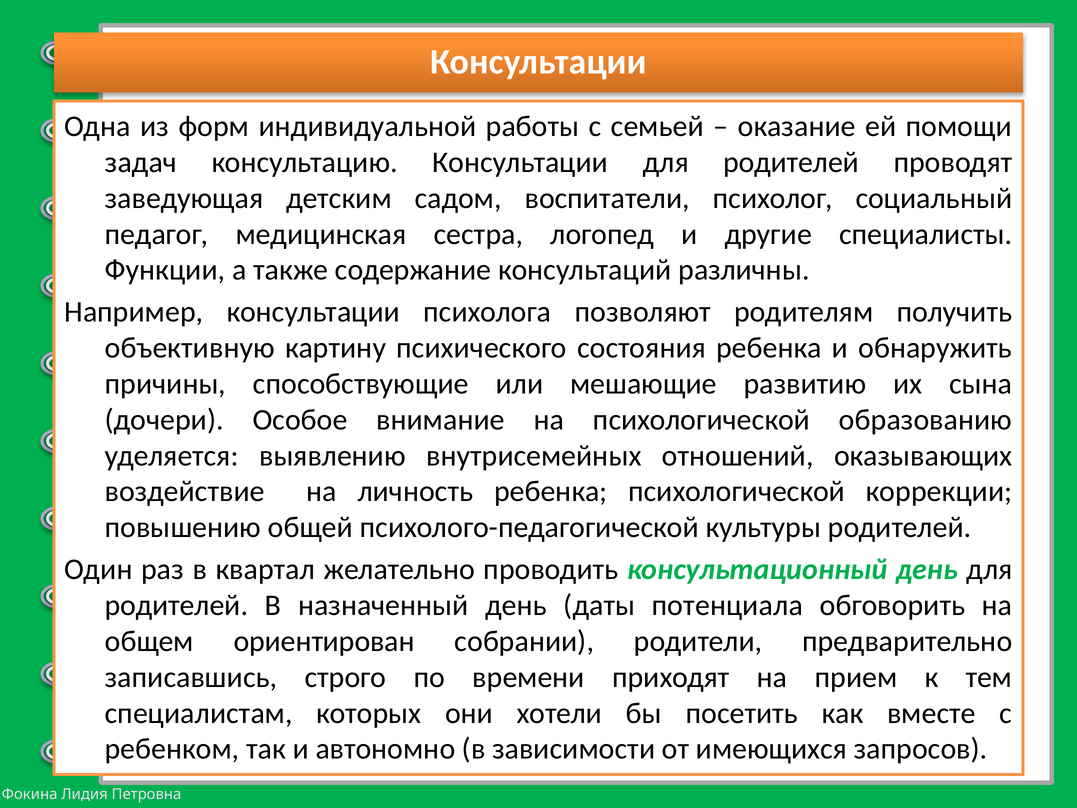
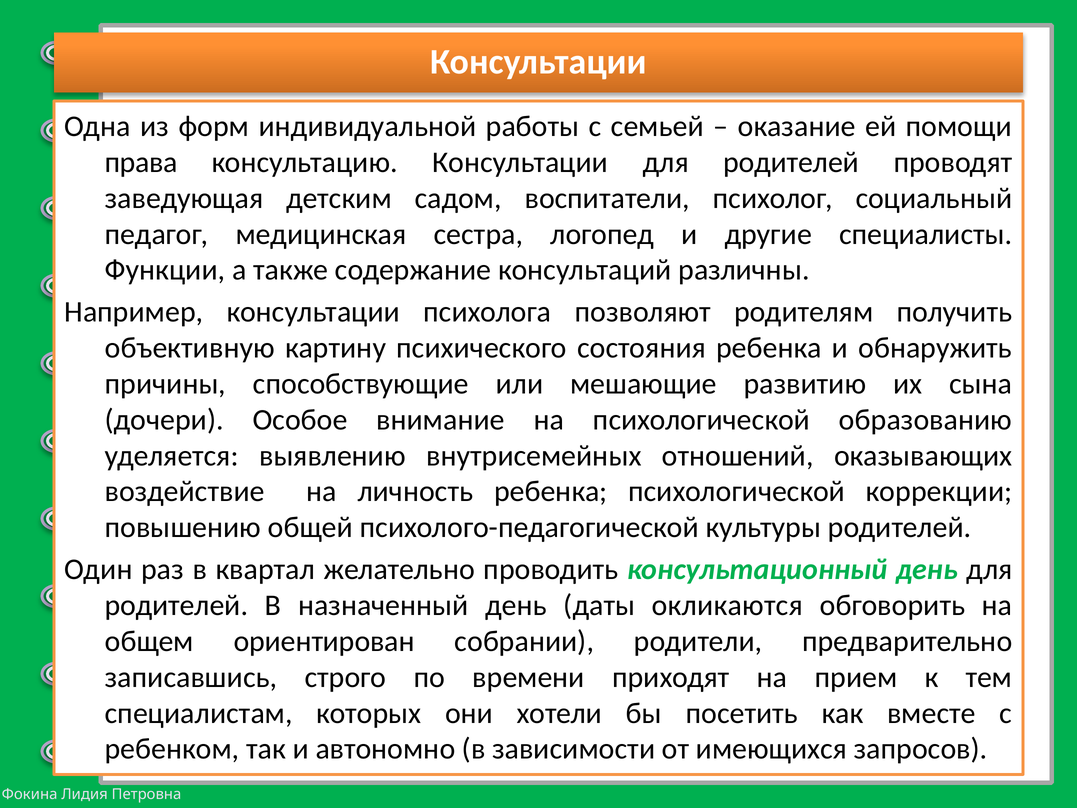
задач: задач -> права (141, 162)
потенциала: потенциала -> окликаются (727, 605)
